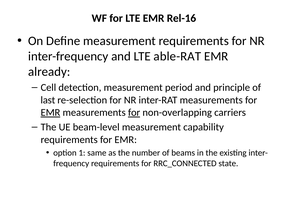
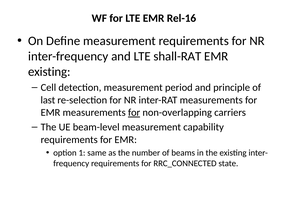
able-RAT: able-RAT -> shall-RAT (177, 56)
already: already -> existing (49, 72)
EMR underline: present -> none (50, 113)
